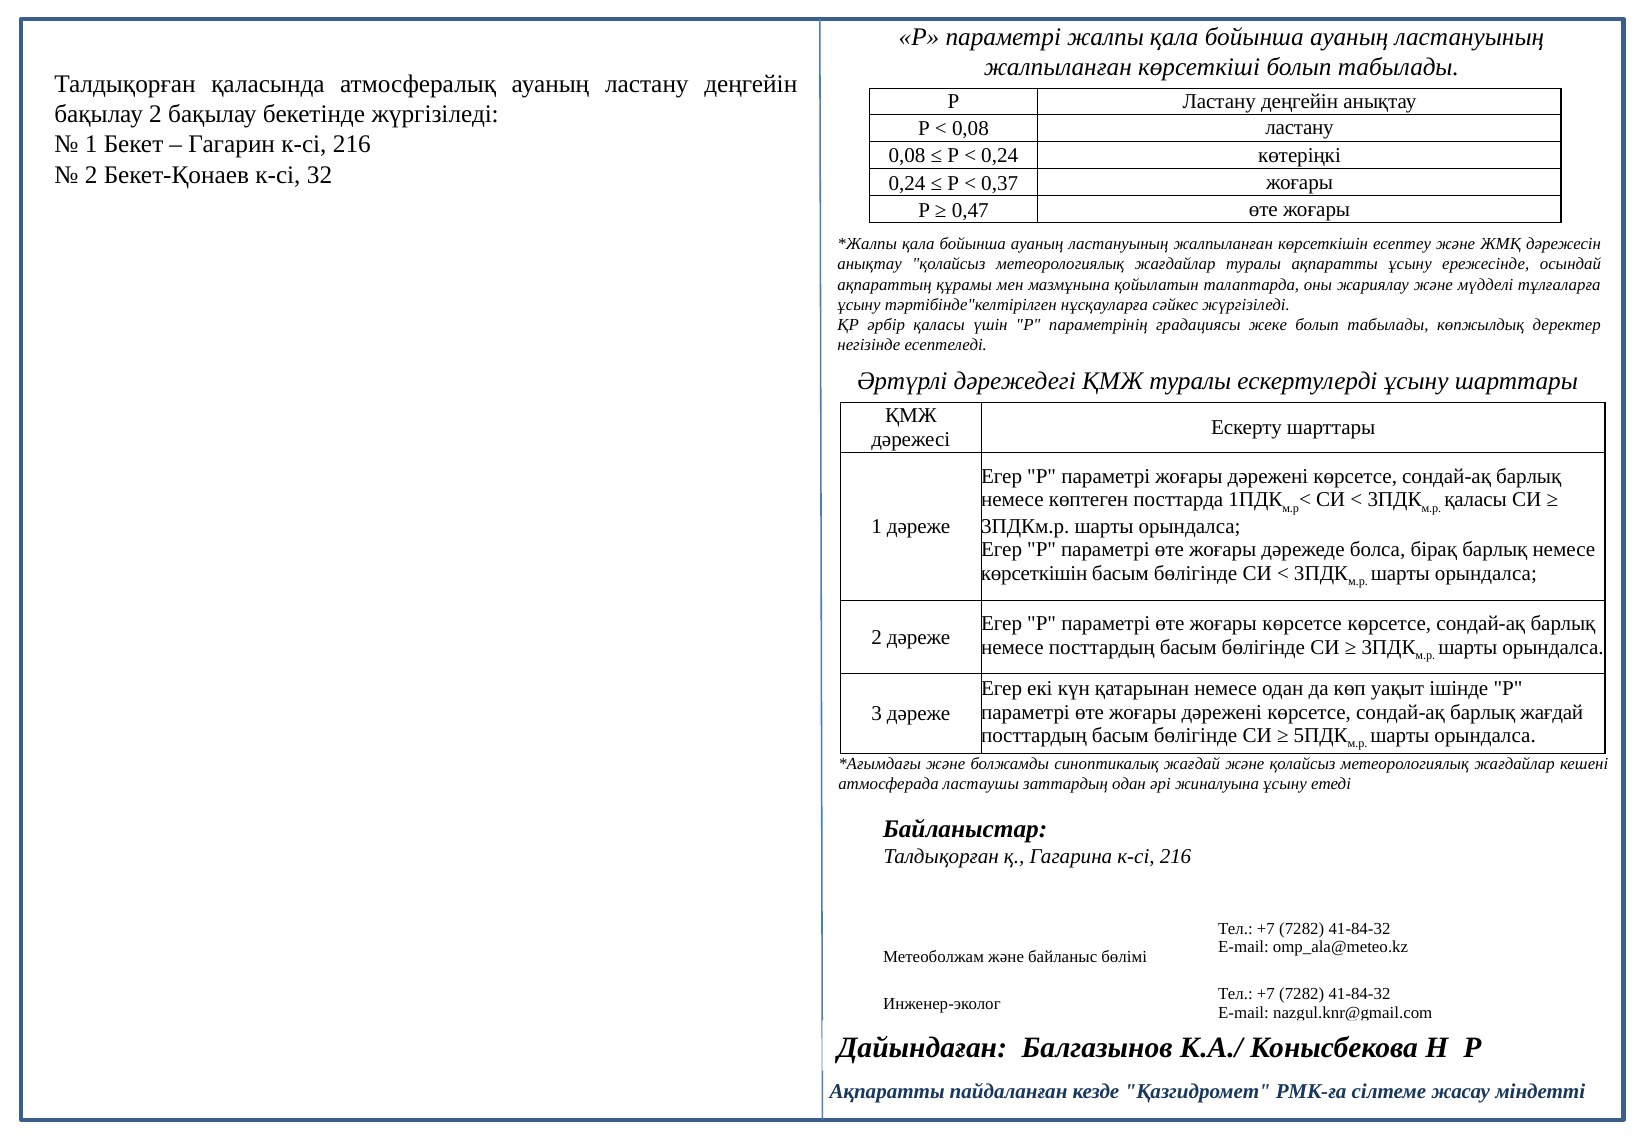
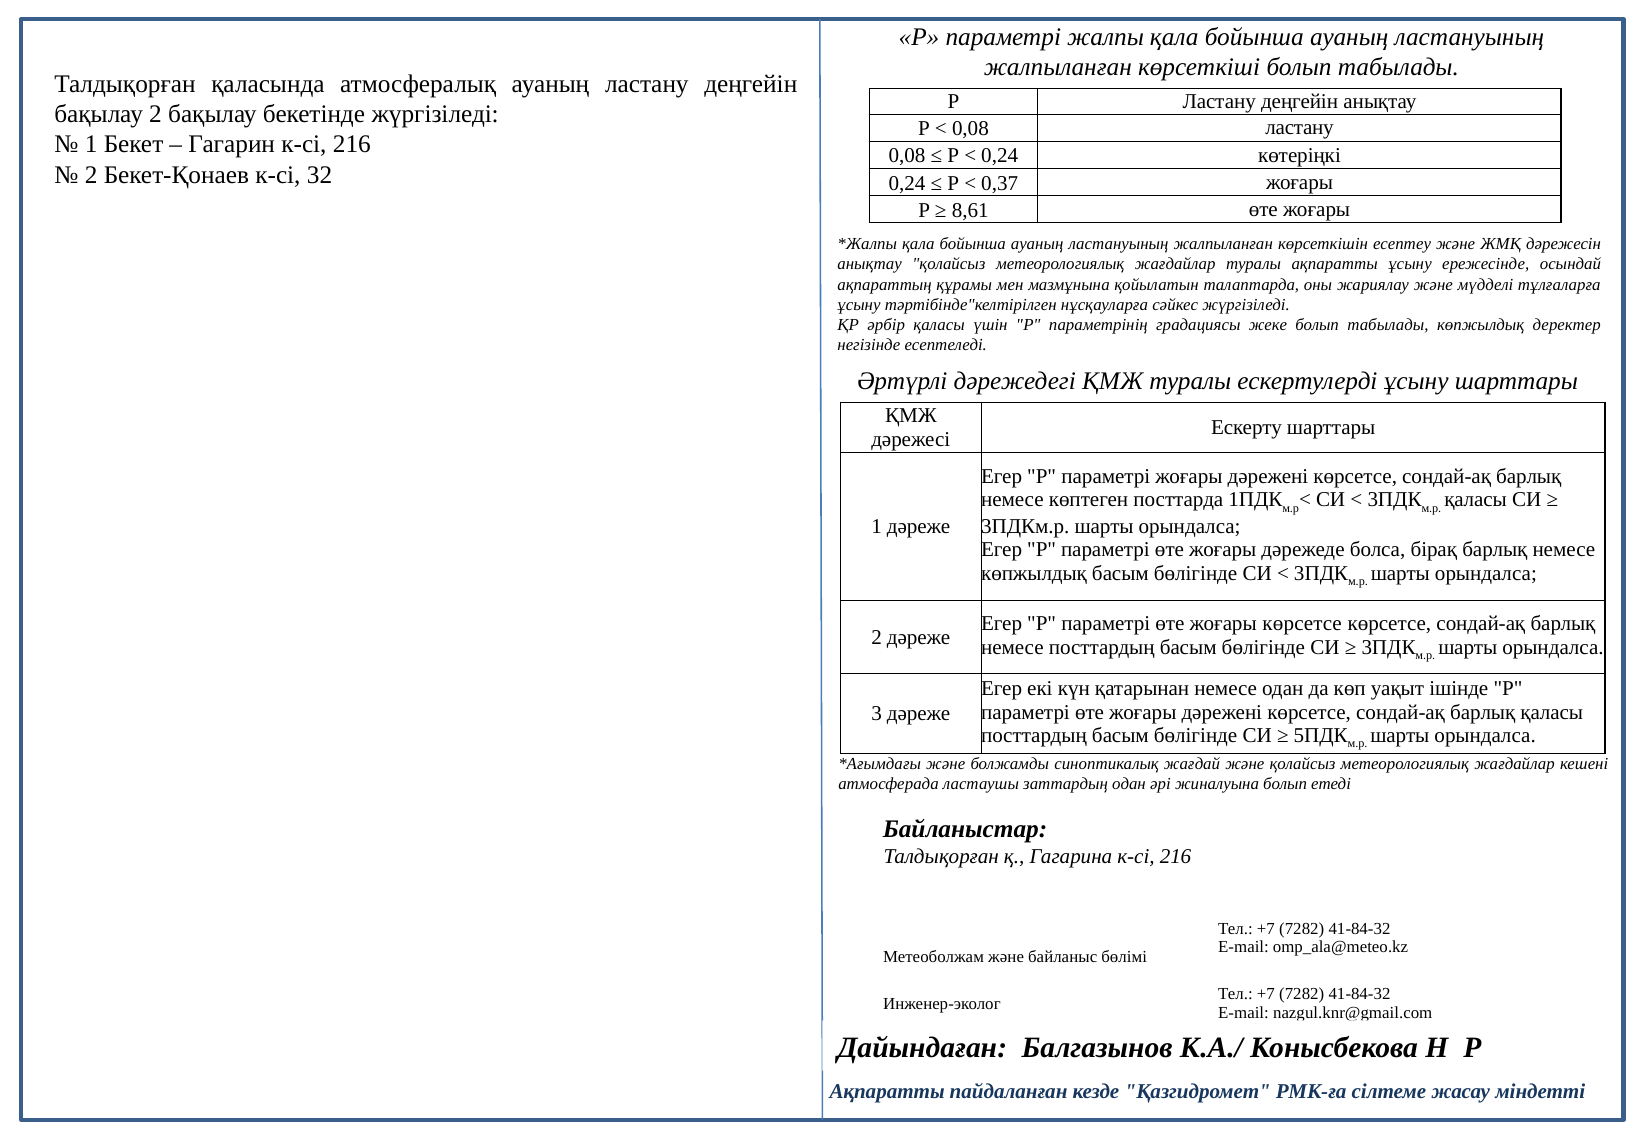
0,47: 0,47 -> 8,61 (970, 210)
көрсеткішін: көрсеткішін -> көпжылдық (1034, 573)
барлық жағдай: жағдай -> қаласы (1552, 712)
жиналуына ұсыну: ұсыну -> болып (1285, 784)
